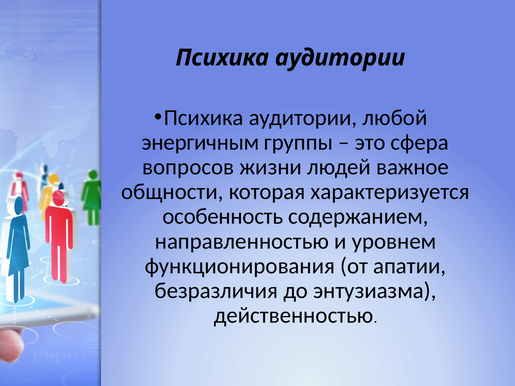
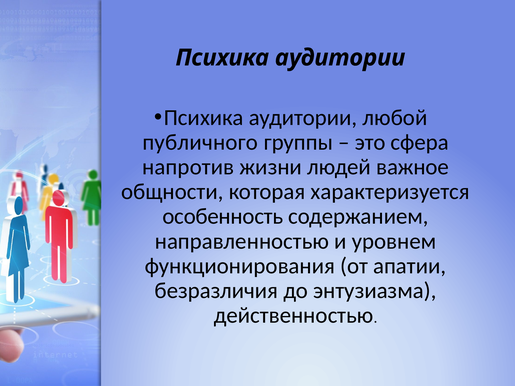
энергичным: энергичным -> публичного (200, 142)
вопросов: вопросов -> напротив (188, 167)
